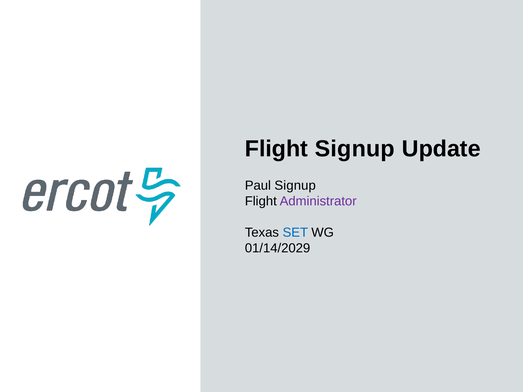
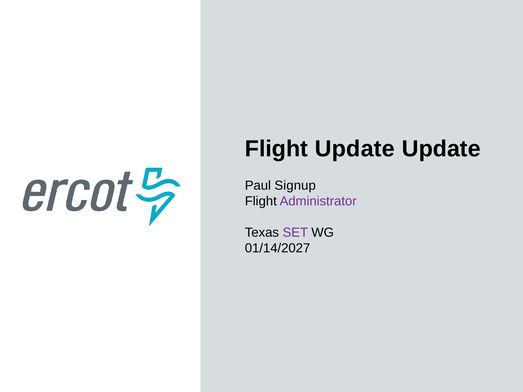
Flight Signup: Signup -> Update (355, 149)
SET colour: blue -> purple (295, 233)
01/14/2029: 01/14/2029 -> 01/14/2027 (278, 248)
